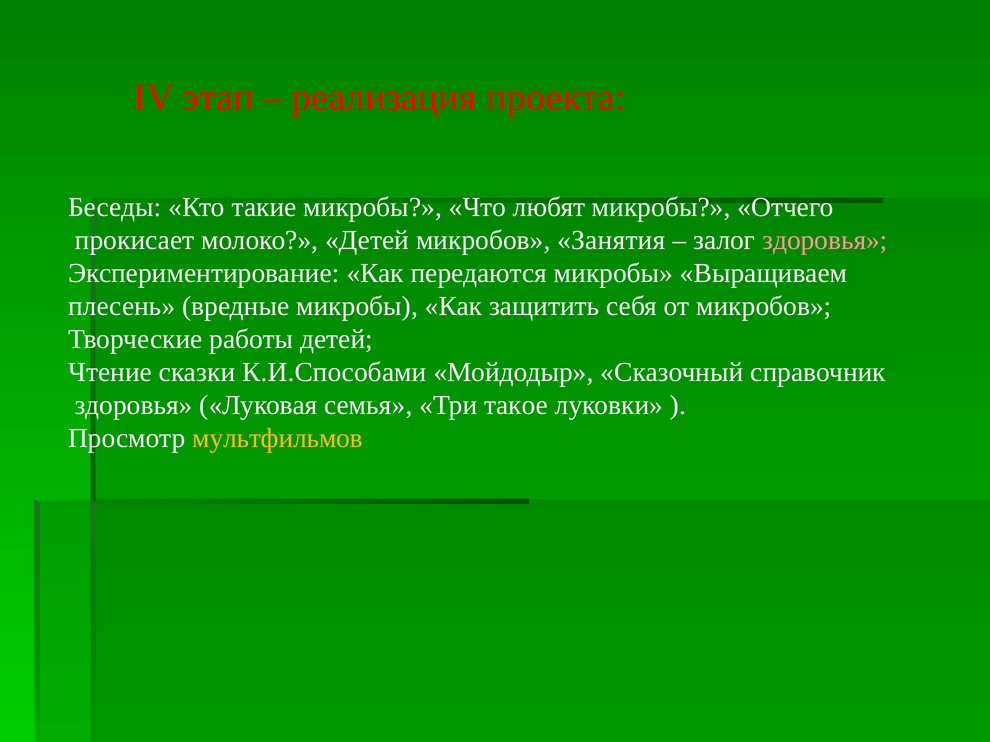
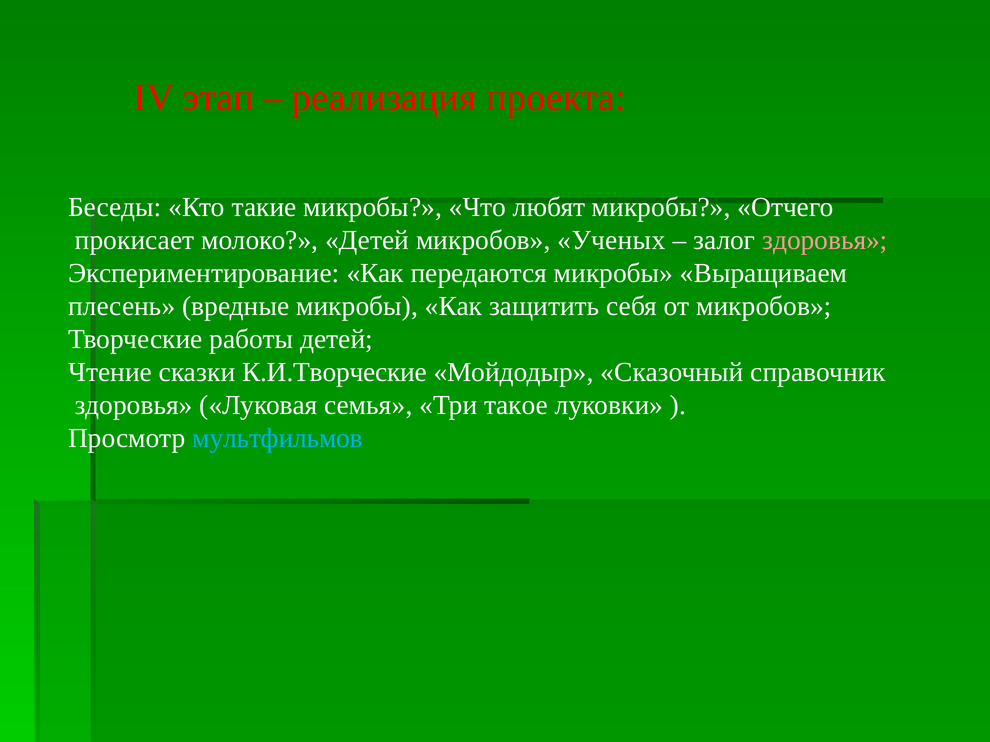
Занятия: Занятия -> Ученых (611, 240)
К.И.Способами: К.И.Способами -> К.И.Творческие (335, 372)
мультфильмов colour: yellow -> light blue (278, 438)
